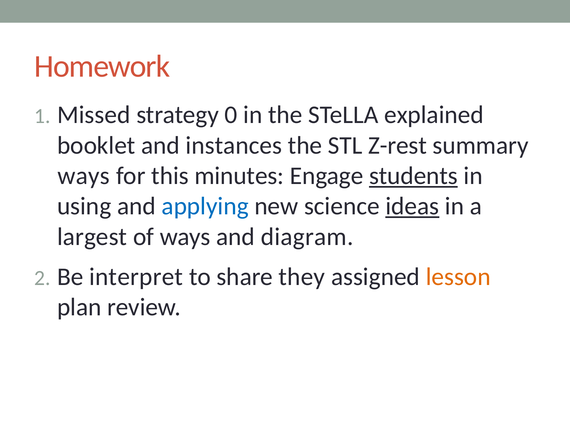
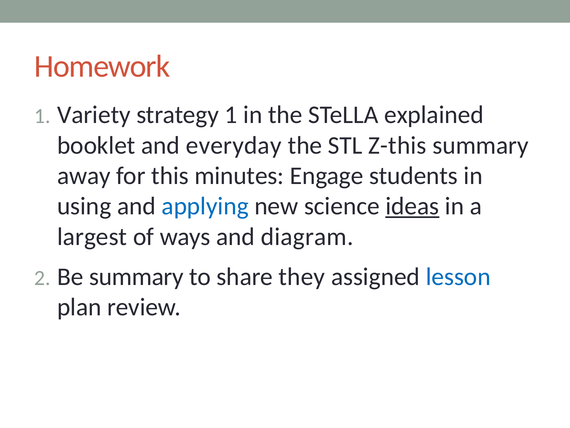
Missed: Missed -> Variety (94, 115)
strategy 0: 0 -> 1 (231, 115)
instances: instances -> everyday (234, 145)
Z-rest: Z-rest -> Z-this (397, 145)
ways: ways -> away (84, 176)
students underline: present -> none (413, 176)
Be interpret: interpret -> summary (136, 276)
lesson colour: orange -> blue (458, 276)
